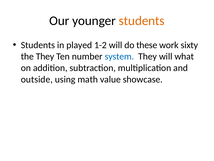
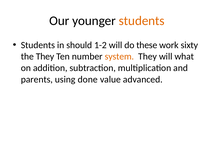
played: played -> should (79, 45)
system colour: blue -> orange (119, 56)
outside: outside -> parents (37, 79)
math: math -> done (88, 79)
showcase: showcase -> advanced (143, 79)
